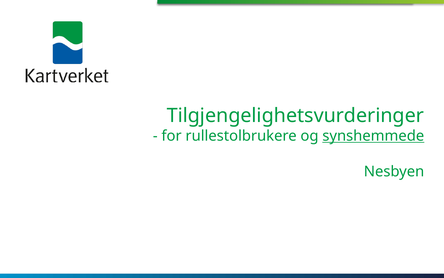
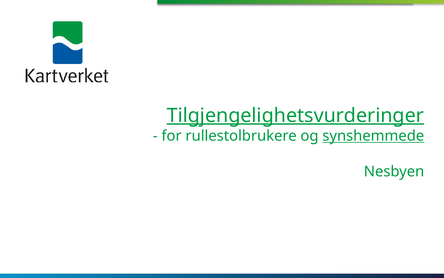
Tilgjengelighetsvurderinger underline: none -> present (295, 115)
